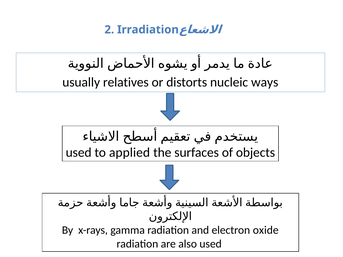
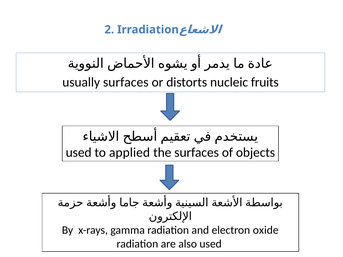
usually relatives: relatives -> surfaces (126, 82)
ways: ways -> fruits (265, 82)
